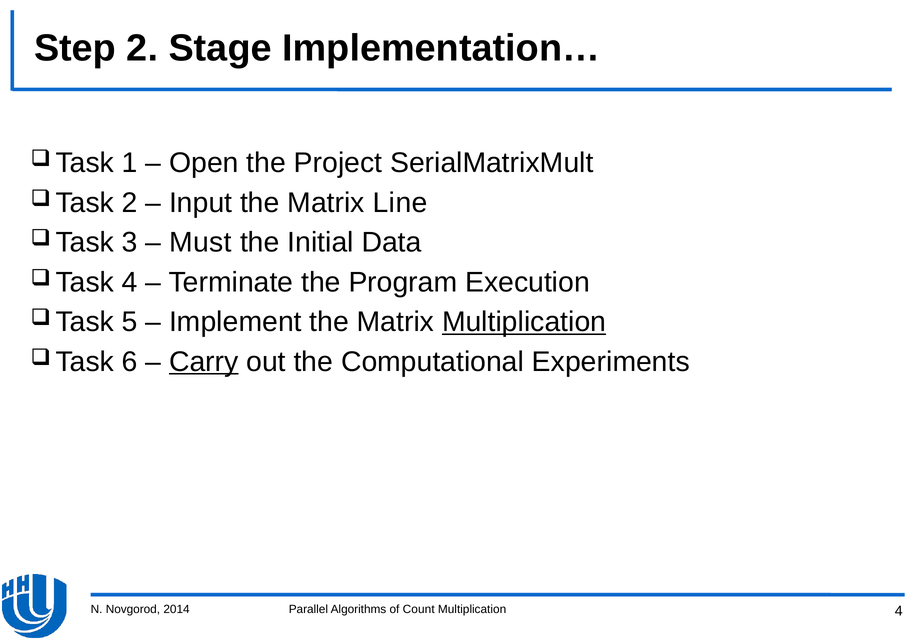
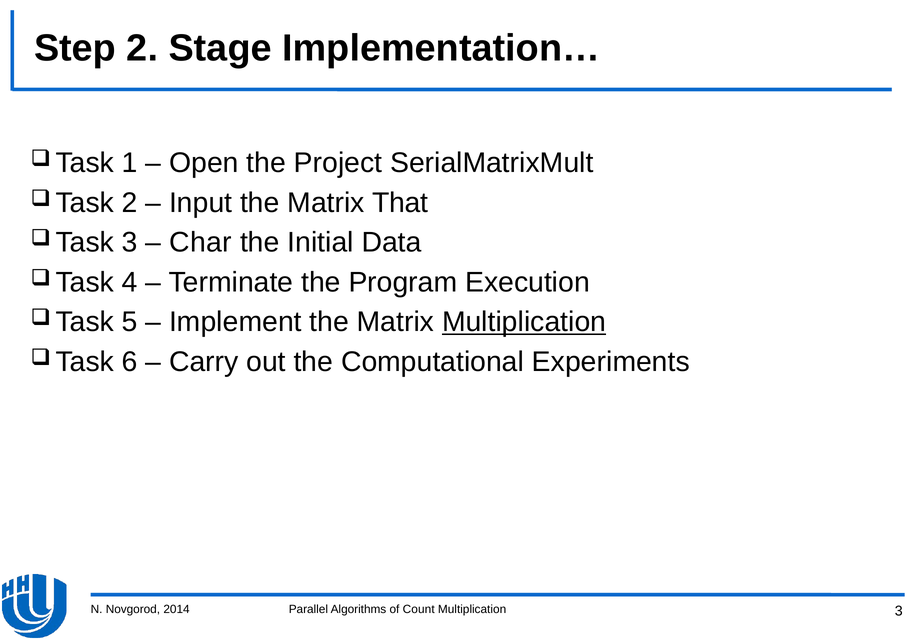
Line: Line -> That (400, 203)
Must: Must -> Char (201, 242)
Carry underline: present -> none (204, 362)
Multiplication 4: 4 -> 3 (899, 611)
